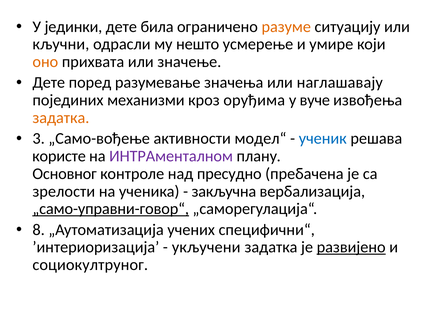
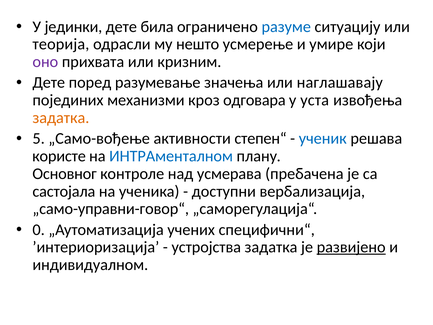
разуме colour: orange -> blue (286, 27)
кључни: кључни -> теорија (61, 44)
оно colour: orange -> purple (45, 62)
значење: значење -> кризним (189, 62)
оруђима: оруђима -> одговара (254, 100)
вуче: вуче -> уста (315, 100)
3: 3 -> 5 (39, 139)
модел“: модел“ -> степен“ (261, 139)
ИНТРАменталном colour: purple -> blue (171, 156)
пресудно: пресудно -> усмерава (229, 174)
зрелости: зрелости -> састојала (64, 191)
закључна: закључна -> доступни (224, 191)
„само-управни-говор“ underline: present -> none (111, 209)
8: 8 -> 0 (39, 230)
укључени: укључени -> устројства (206, 247)
социокултруног: социокултруног -> индивидуалном (90, 265)
